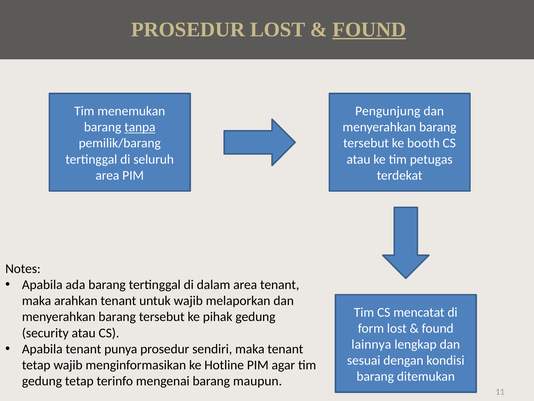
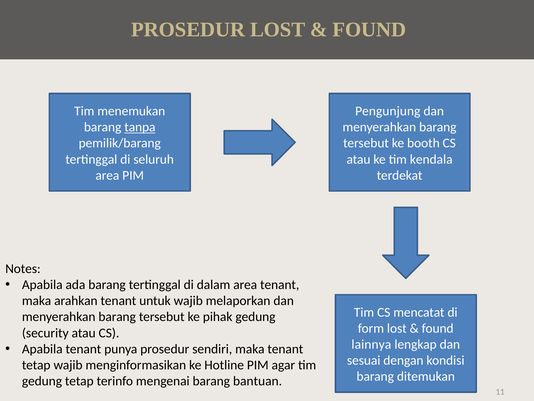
FOUND underline: present -> none (369, 30)
petugas: petugas -> kendala (431, 159)
maupun: maupun -> bantuan (258, 381)
